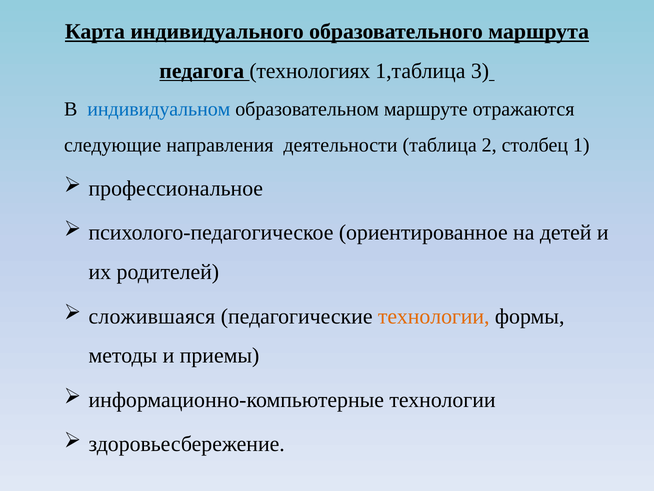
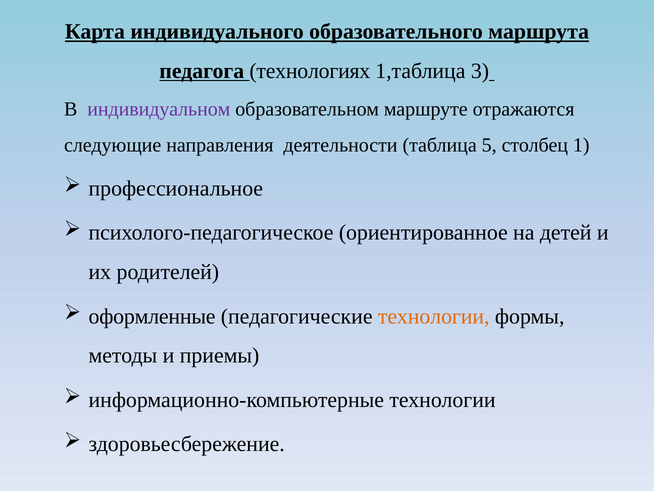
индивидуальном colour: blue -> purple (159, 109)
2: 2 -> 5 (489, 145)
сложившаяся: сложившаяся -> оформленные (152, 316)
